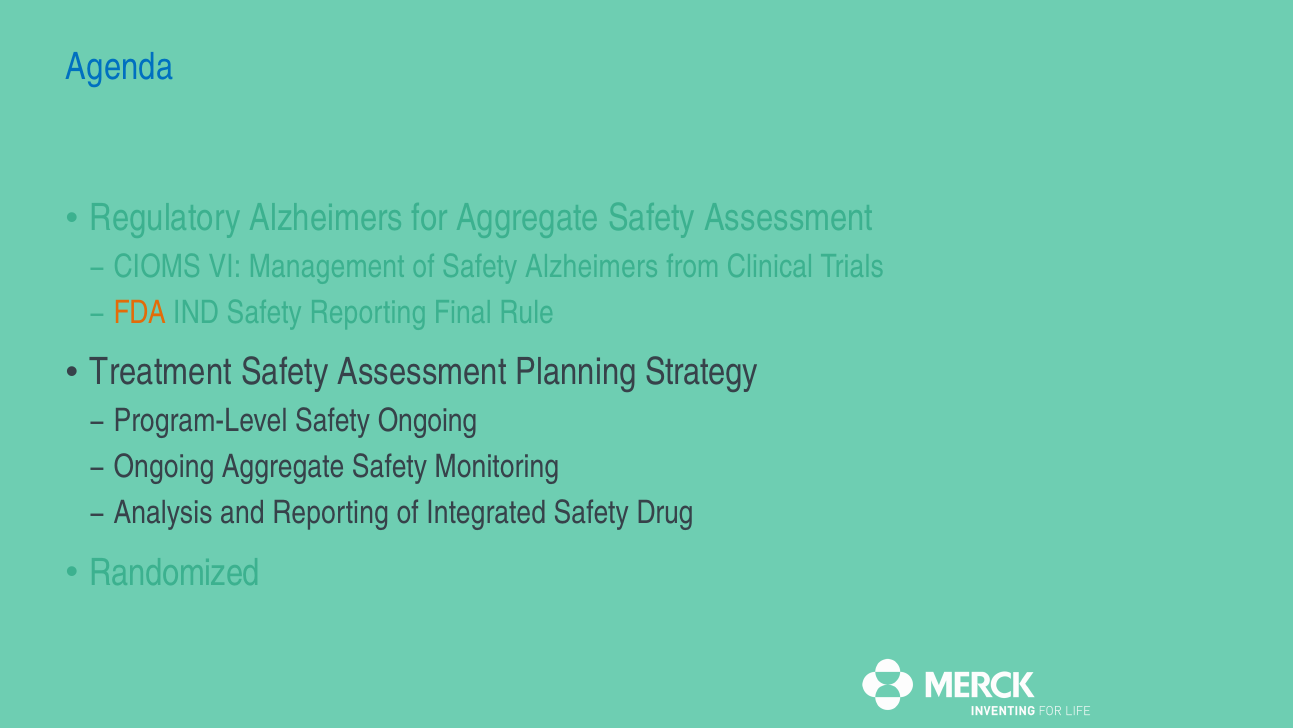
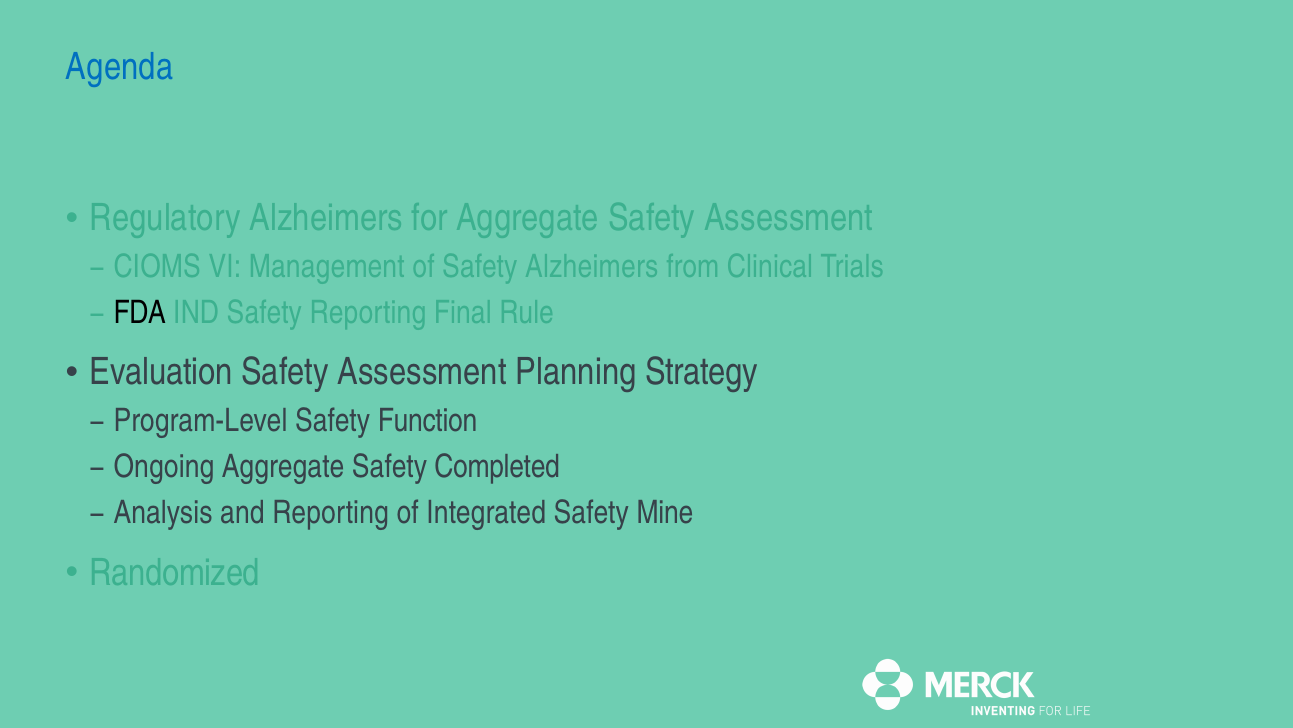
FDA colour: orange -> black (140, 312)
Treatment: Treatment -> Evaluation (161, 372)
Safety Ongoing: Ongoing -> Function (428, 421)
Monitoring: Monitoring -> Completed (497, 467)
Drug: Drug -> Mine (665, 512)
